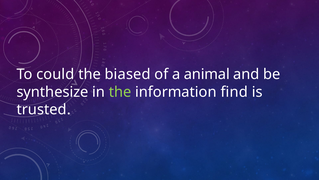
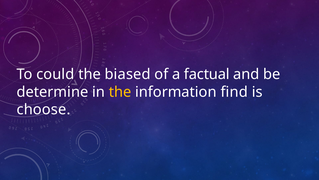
animal: animal -> factual (207, 74)
synthesize: synthesize -> determine (52, 92)
the colour: light green -> yellow (120, 92)
trusted: trusted -> choose (44, 109)
